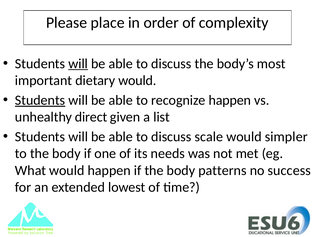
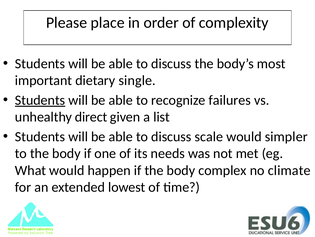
will underline: present -> none (78, 63)
dietary would: would -> single (137, 80)
recognize happen: happen -> failures (230, 100)
patterns: patterns -> complex (222, 170)
success: success -> climate (289, 170)
